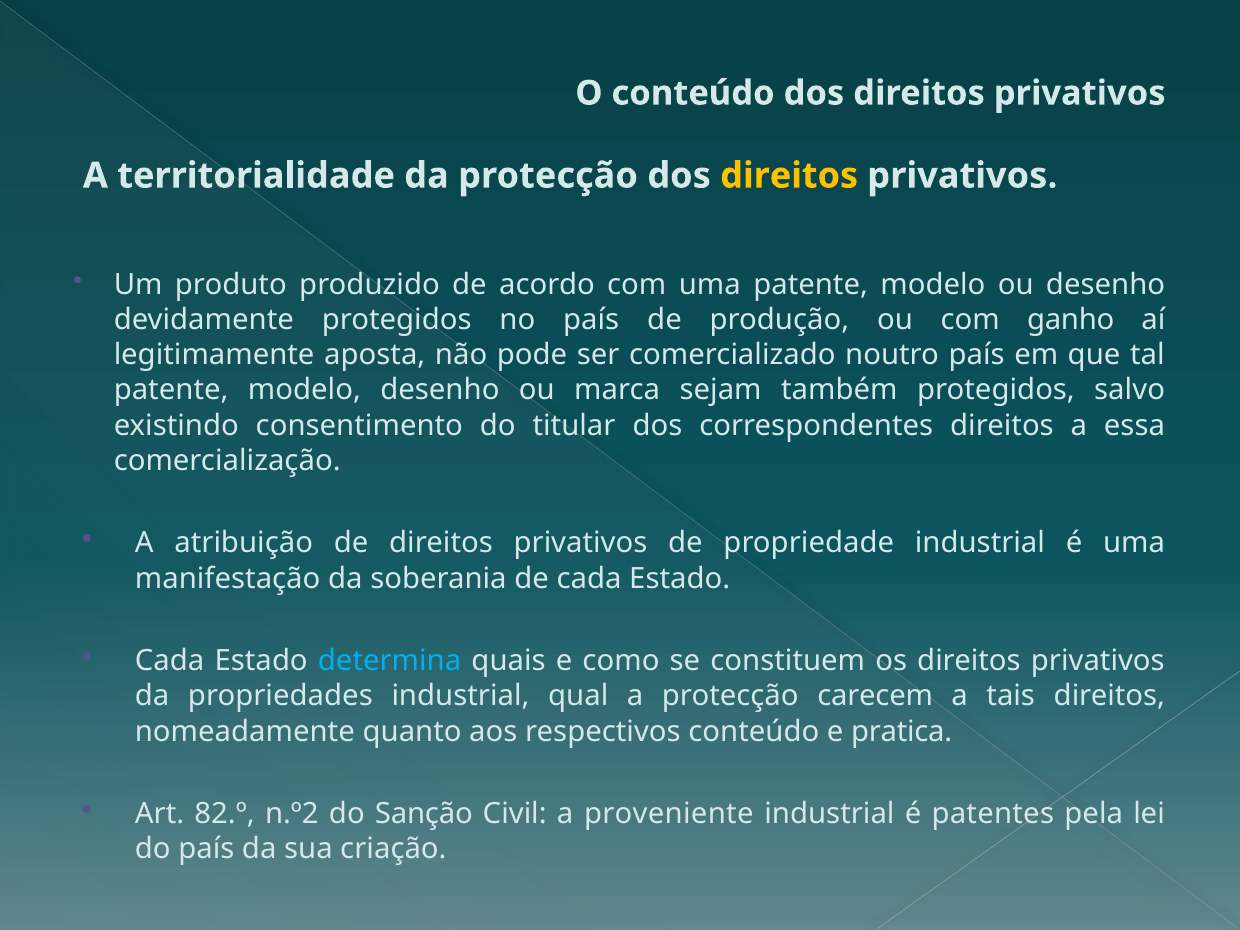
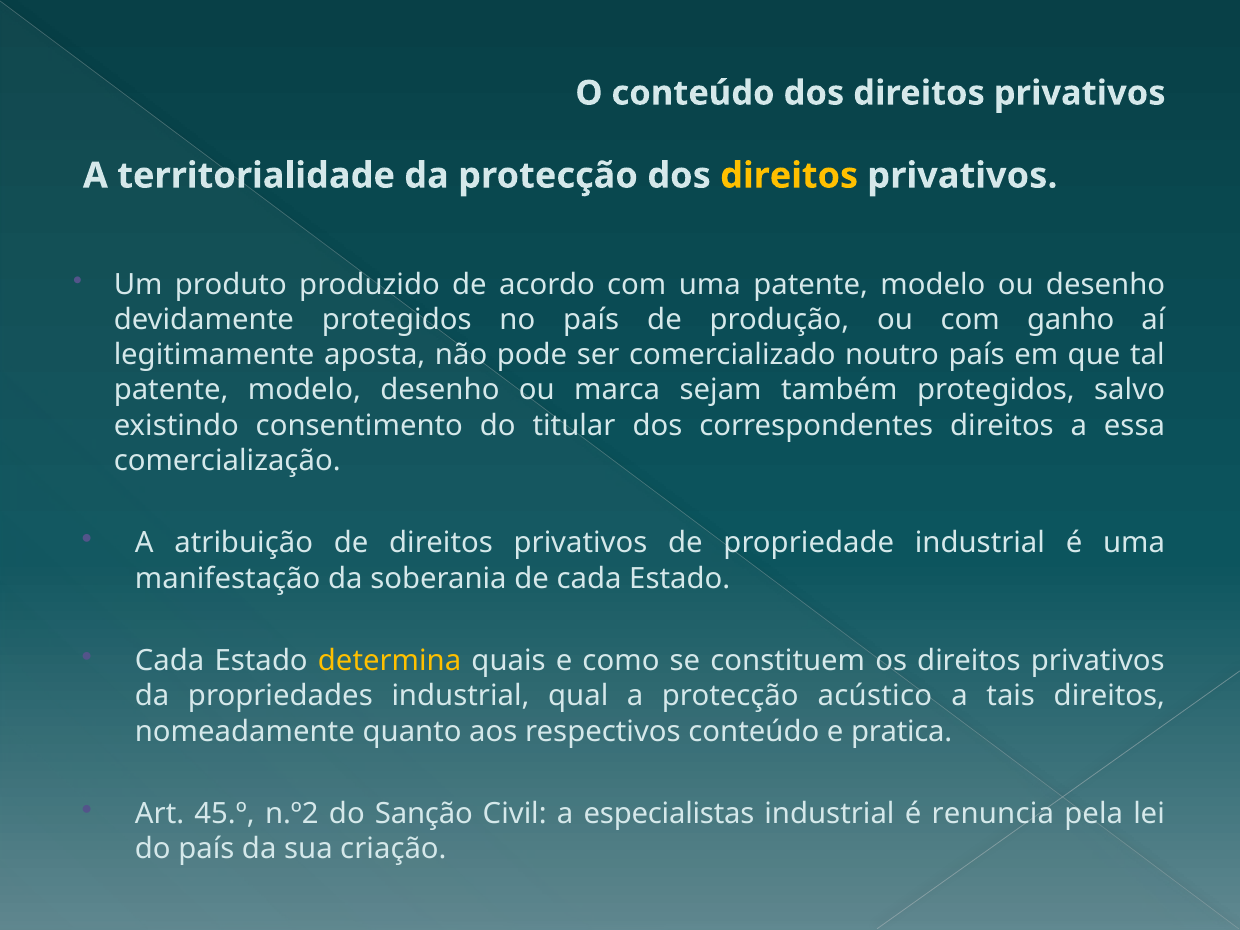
determina colour: light blue -> yellow (390, 661)
carecem: carecem -> acústico (875, 696)
82.º: 82.º -> 45.º (225, 814)
proveniente: proveniente -> especialistas (669, 814)
patentes: patentes -> renuncia (993, 814)
